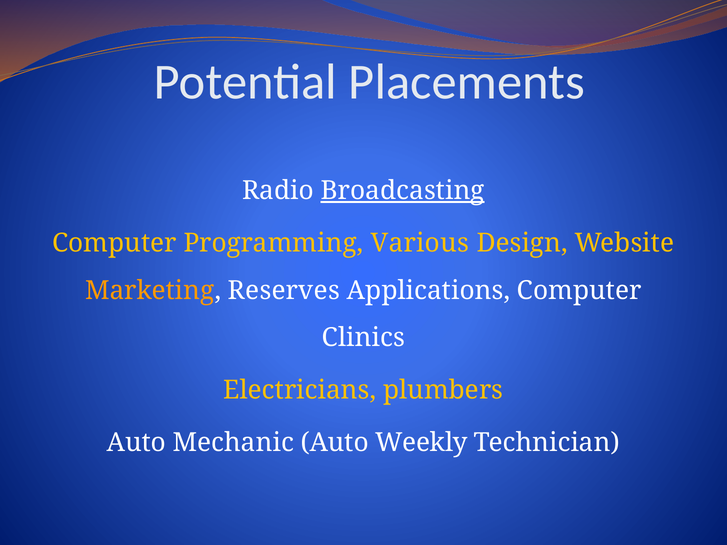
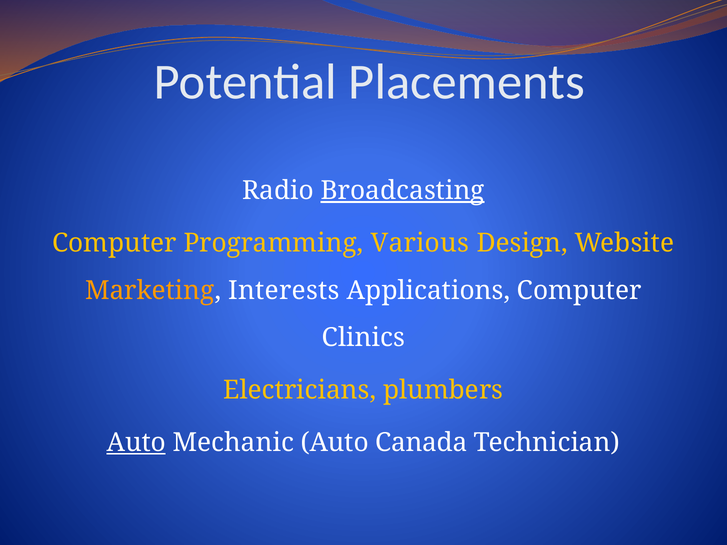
Reserves: Reserves -> Interests (284, 291)
Auto underline: none -> present (136, 443)
Weekly: Weekly -> Canada (421, 443)
